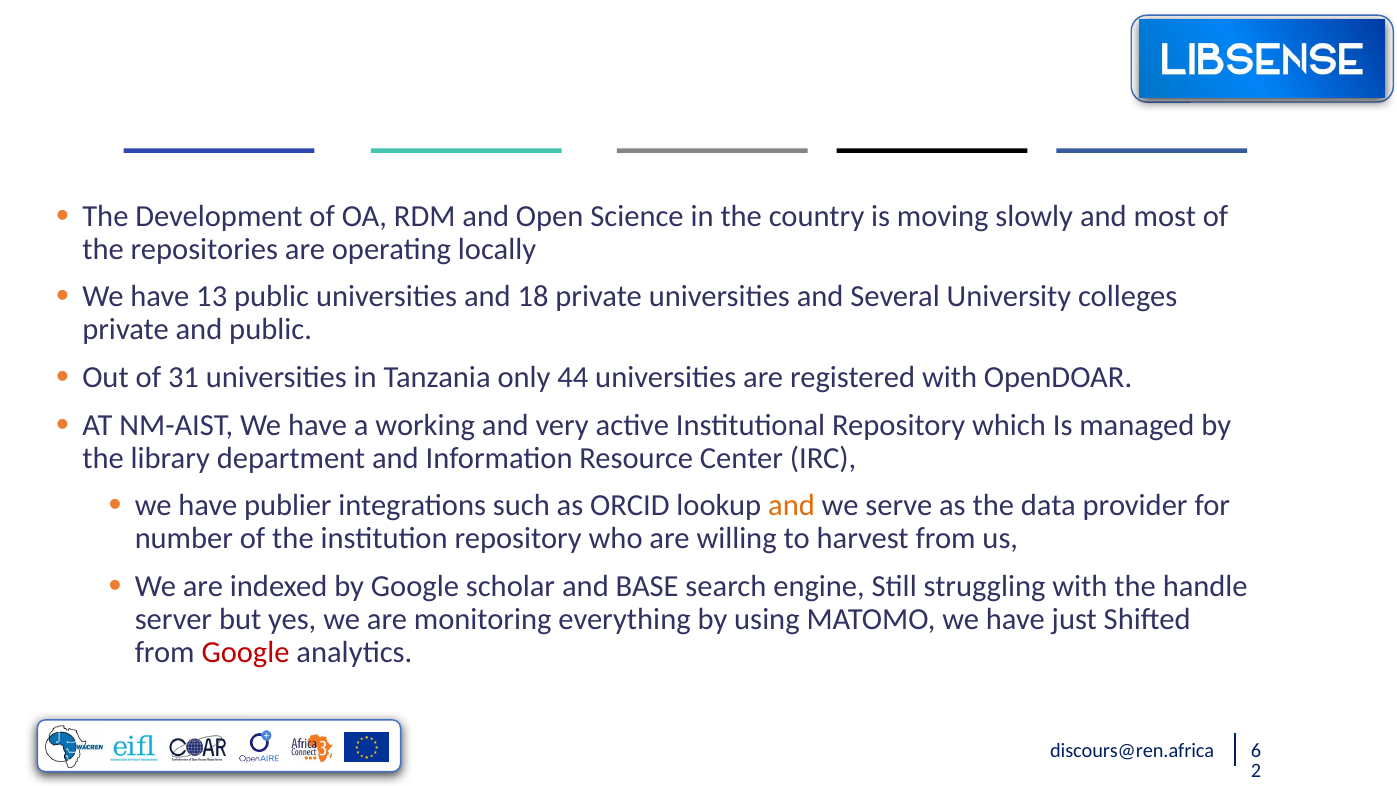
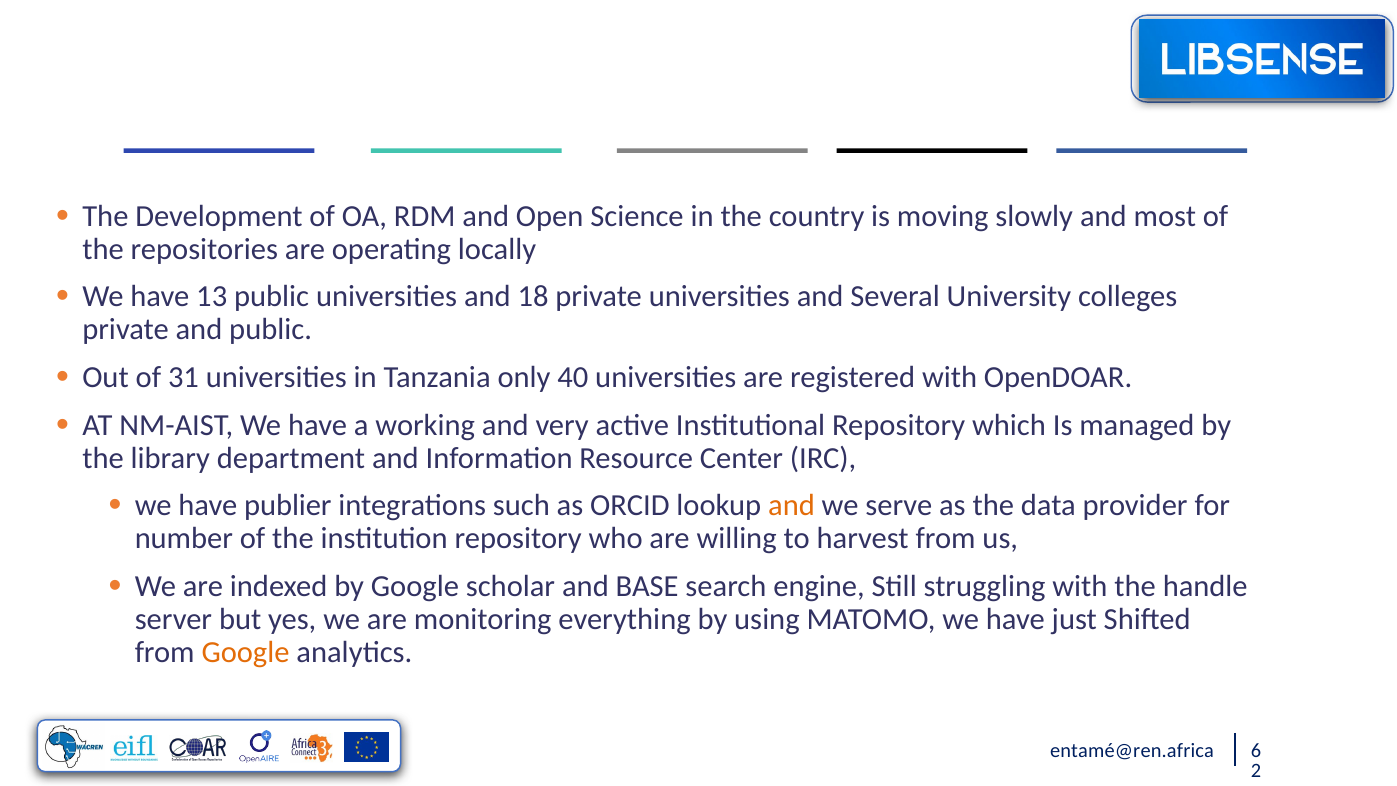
44: 44 -> 40 (573, 377)
Google colour: red -> orange (246, 652)
discours@ren.africa: discours@ren.africa -> entamé@ren.africa (1132, 751)
